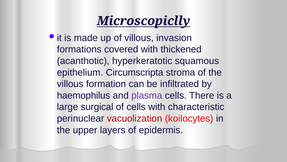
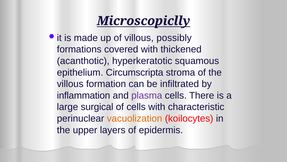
invasion: invasion -> possibly (174, 38)
haemophilus: haemophilus -> inflammation (83, 95)
vacuolization colour: red -> orange (135, 118)
